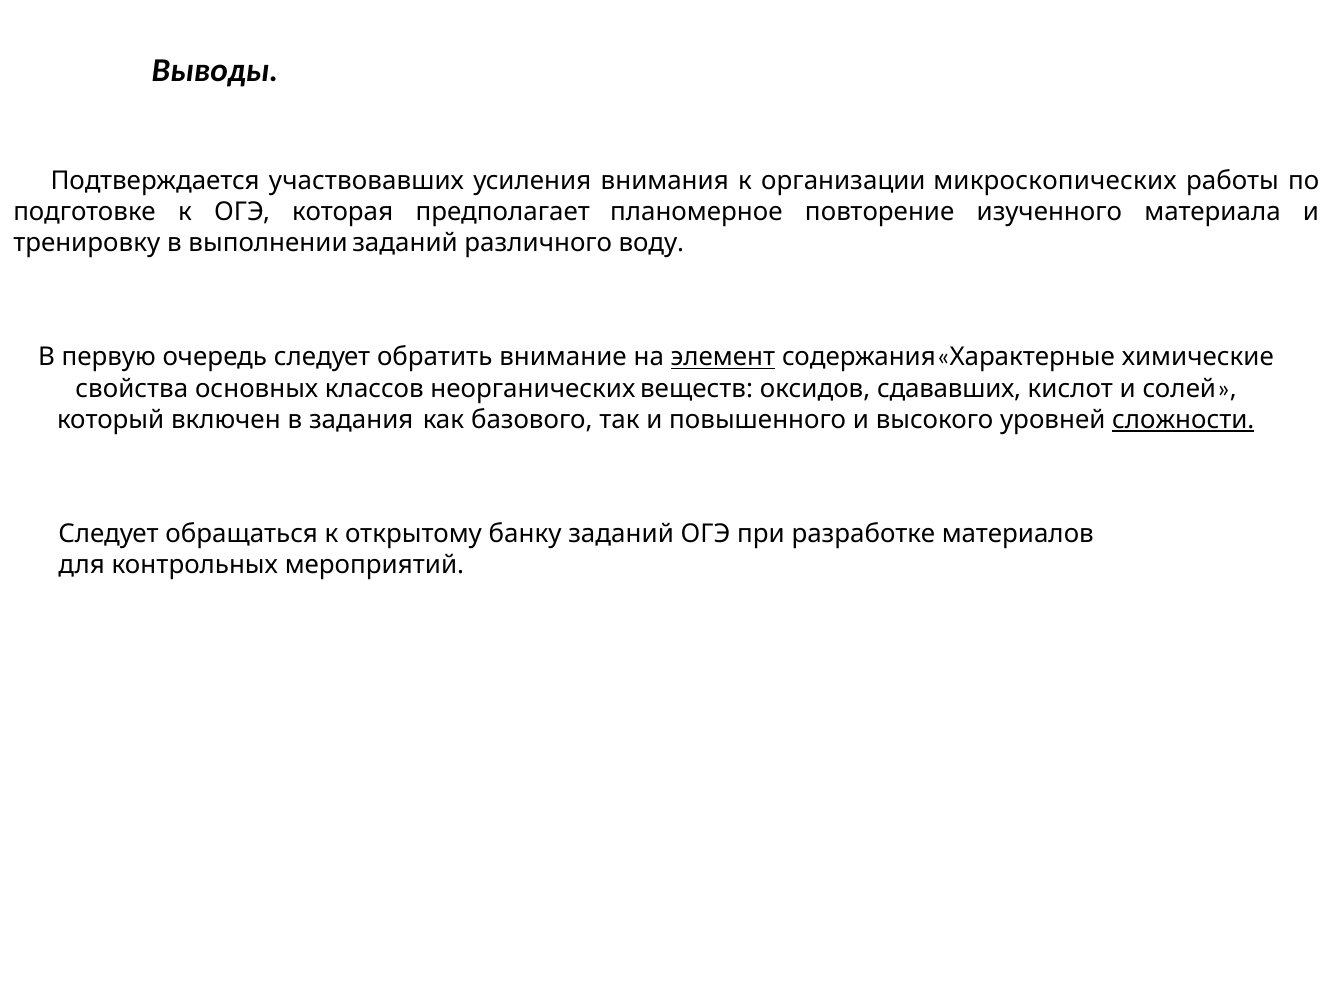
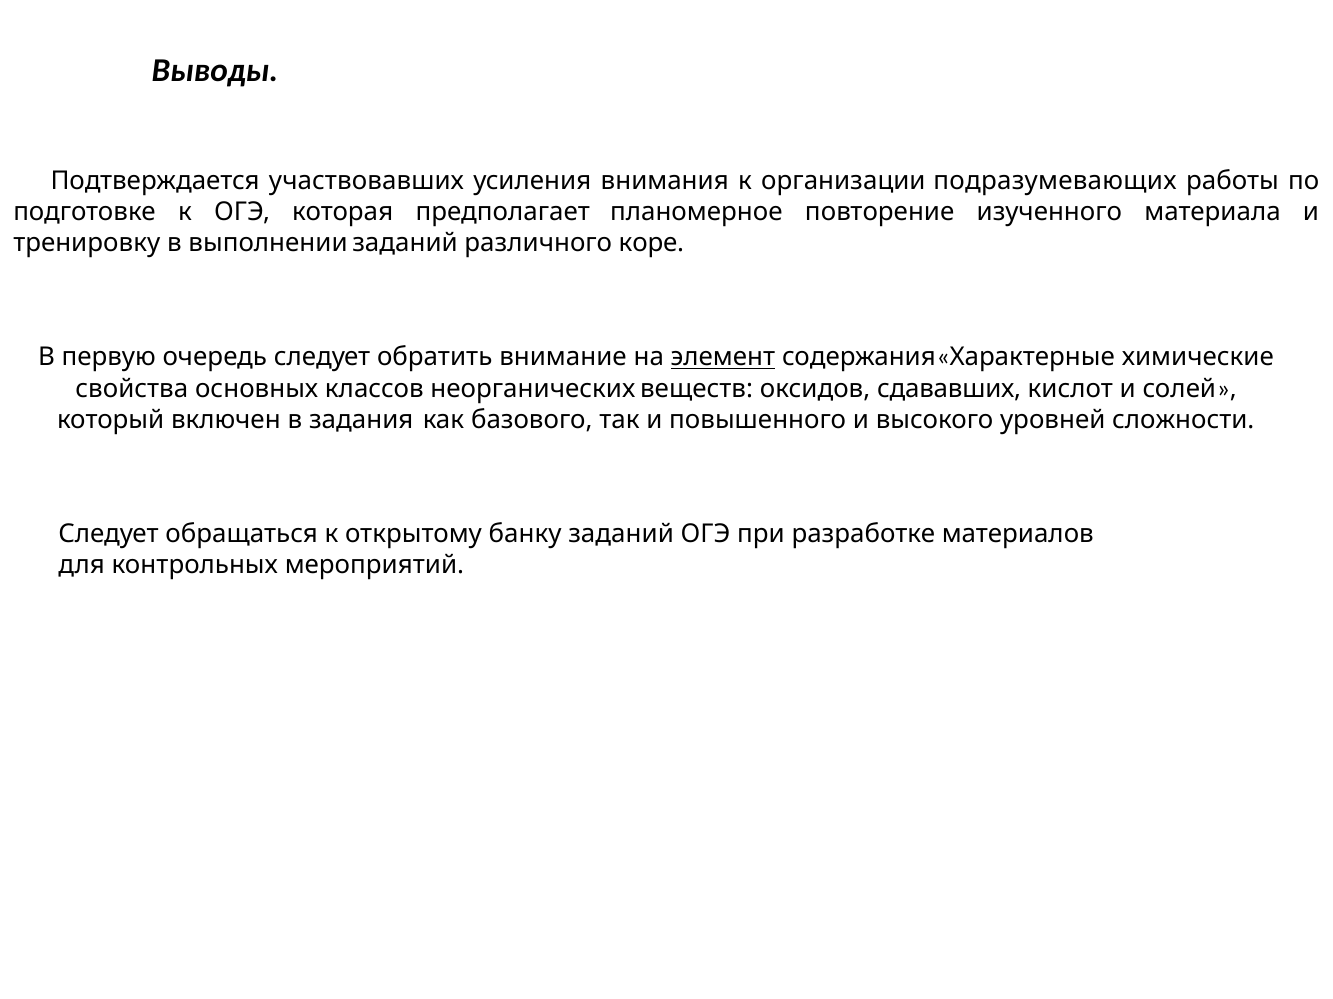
микроскопических: микроскопических -> подразумевающих (1055, 181)
воду: воду -> коре (651, 243)
сложности underline: present -> none (1183, 420)
